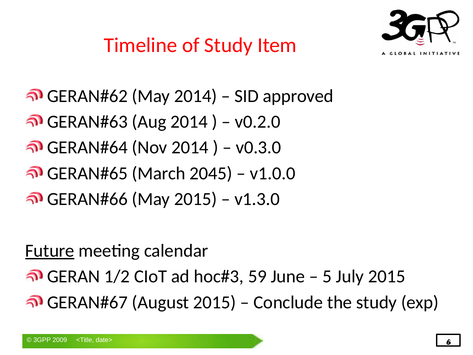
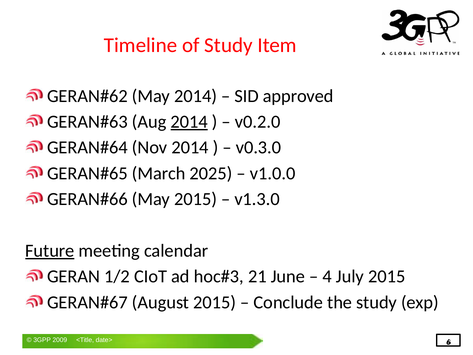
2014 underline: none -> present (189, 122)
2045: 2045 -> 2025 (211, 173)
59: 59 -> 21 (257, 276)
5: 5 -> 4 (327, 276)
